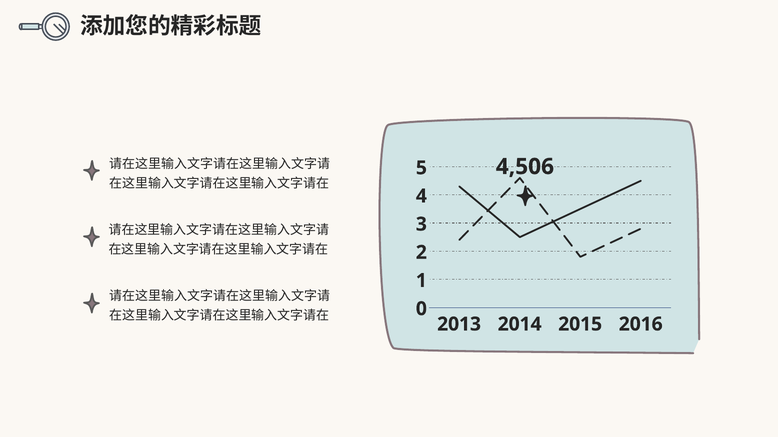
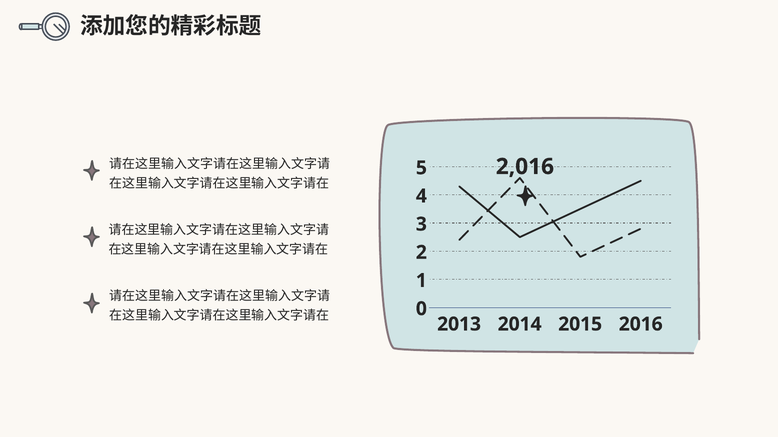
4,506: 4,506 -> 2,016 (525, 167)
